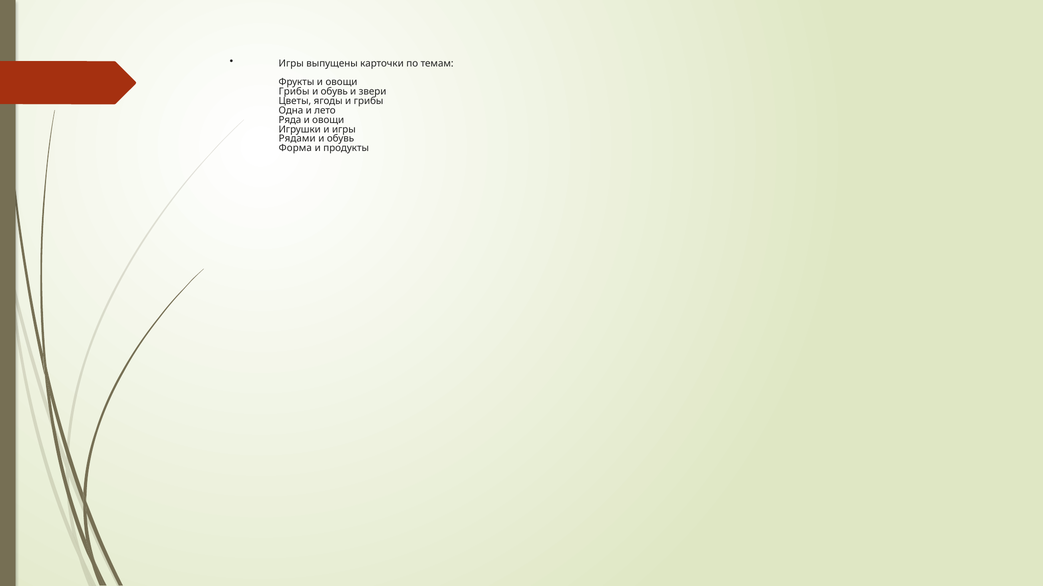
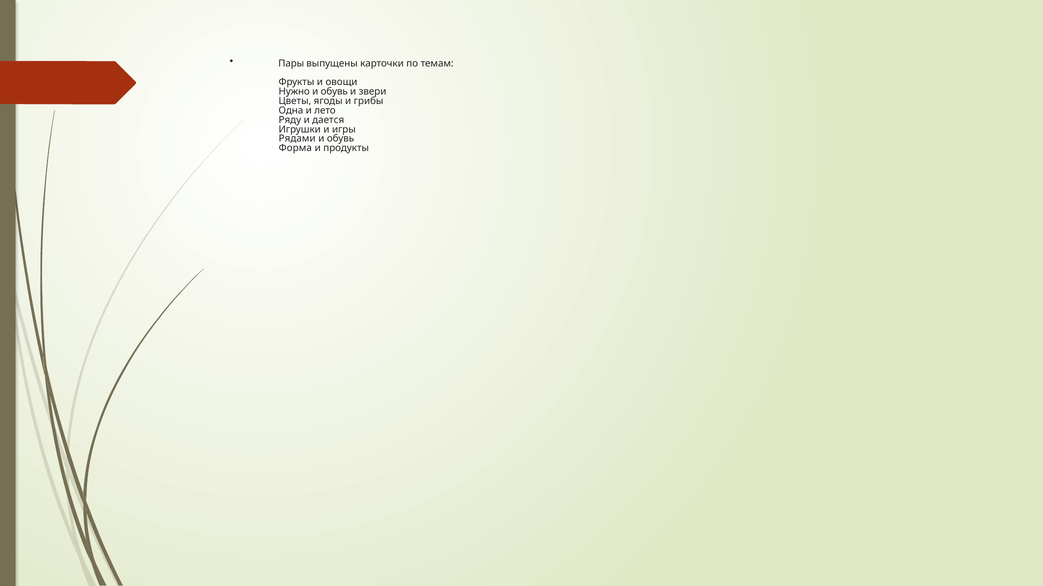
Игры: Игры -> Пары (291, 64)
Грибы: Грибы -> Нужно (294, 92)
Ряда: Ряда -> Ряду (290, 120)
овощи: овощи -> дается (328, 120)
